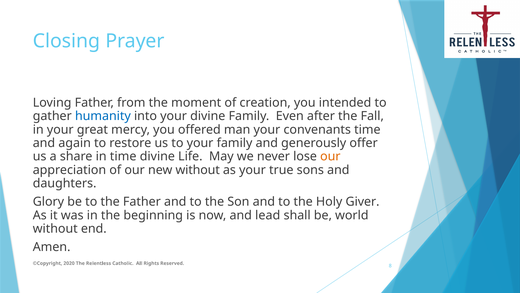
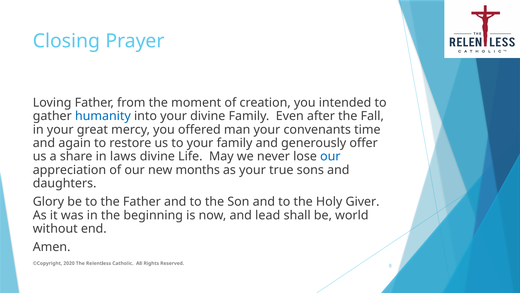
in time: time -> laws (123, 156)
our colour: orange -> blue (330, 156)
new without: without -> months (198, 170)
